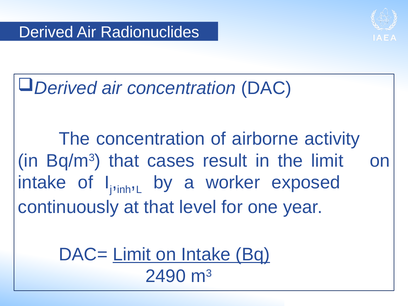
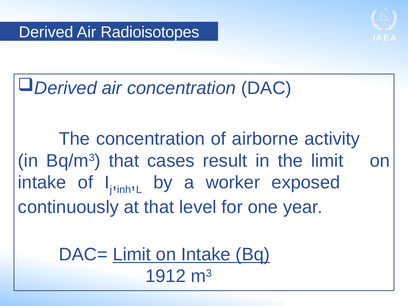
Radionuclides: Radionuclides -> Radioisotopes (150, 32)
2490: 2490 -> 1912 (166, 276)
